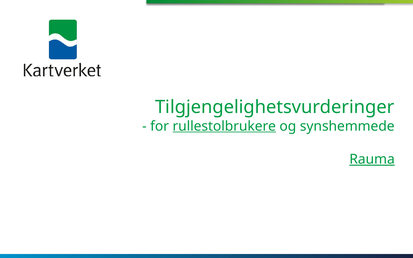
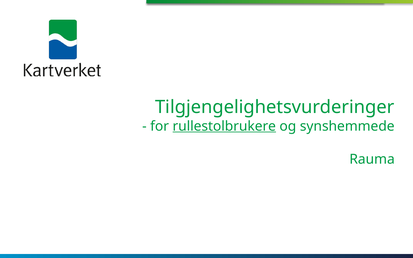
Rauma underline: present -> none (372, 159)
